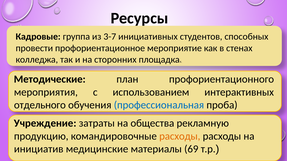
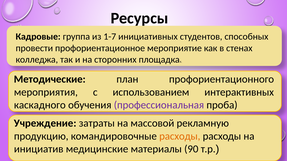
3-7: 3-7 -> 1-7 (110, 37)
отдельного: отдельного -> каскадного (40, 105)
профессиональная colour: blue -> purple (159, 105)
общества: общества -> массовой (152, 124)
69: 69 -> 90 (191, 149)
